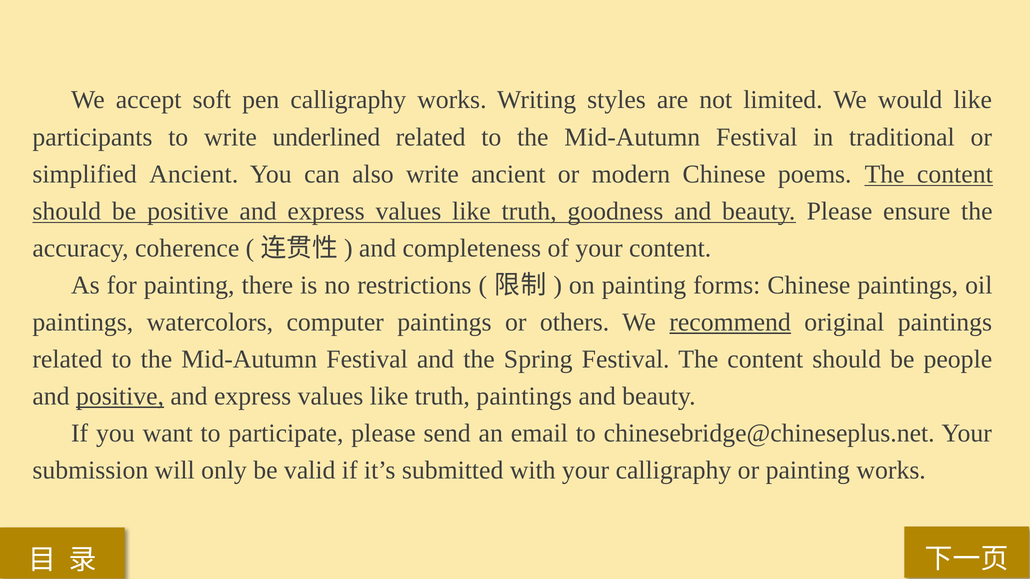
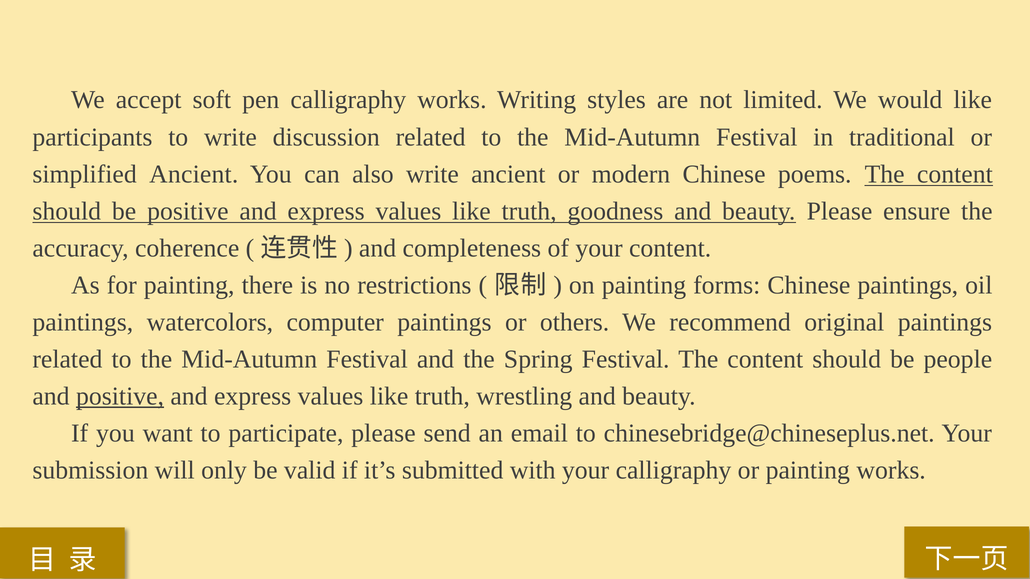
underlined: underlined -> discussion (326, 137)
recommend underline: present -> none (730, 322)
truth paintings: paintings -> wrestling (524, 397)
